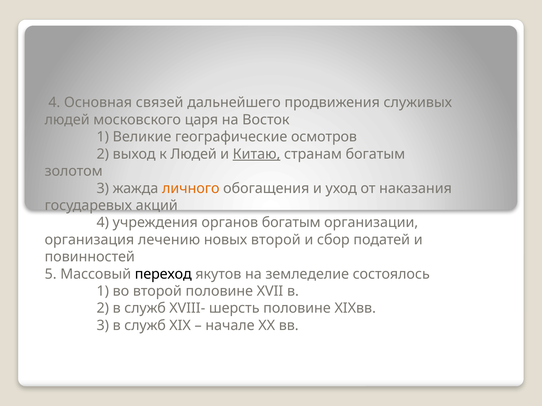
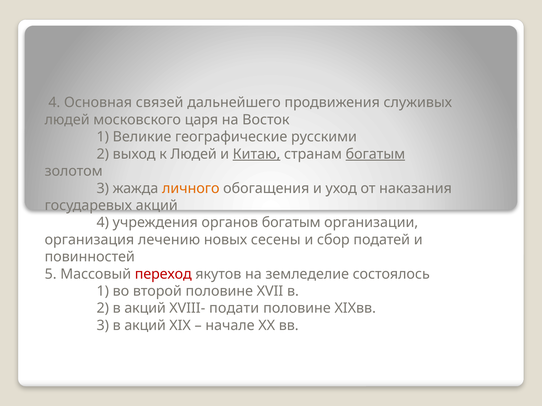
осмотров: осмотров -> русскими (324, 137)
богатым underline: none -> present (375, 154)
новых второй: второй -> сесены (276, 240)
переход colour: black -> red (163, 274)
2 в служб: служб -> акций (145, 309)
шерсть: шерсть -> подати (234, 309)
3 в служб: служб -> акций (145, 326)
